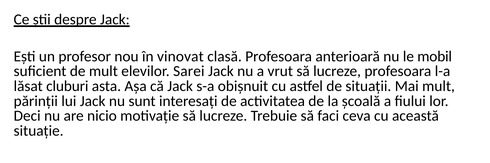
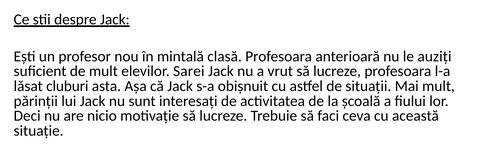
vinovat: vinovat -> mintală (180, 56)
mobil: mobil -> auziți (435, 56)
